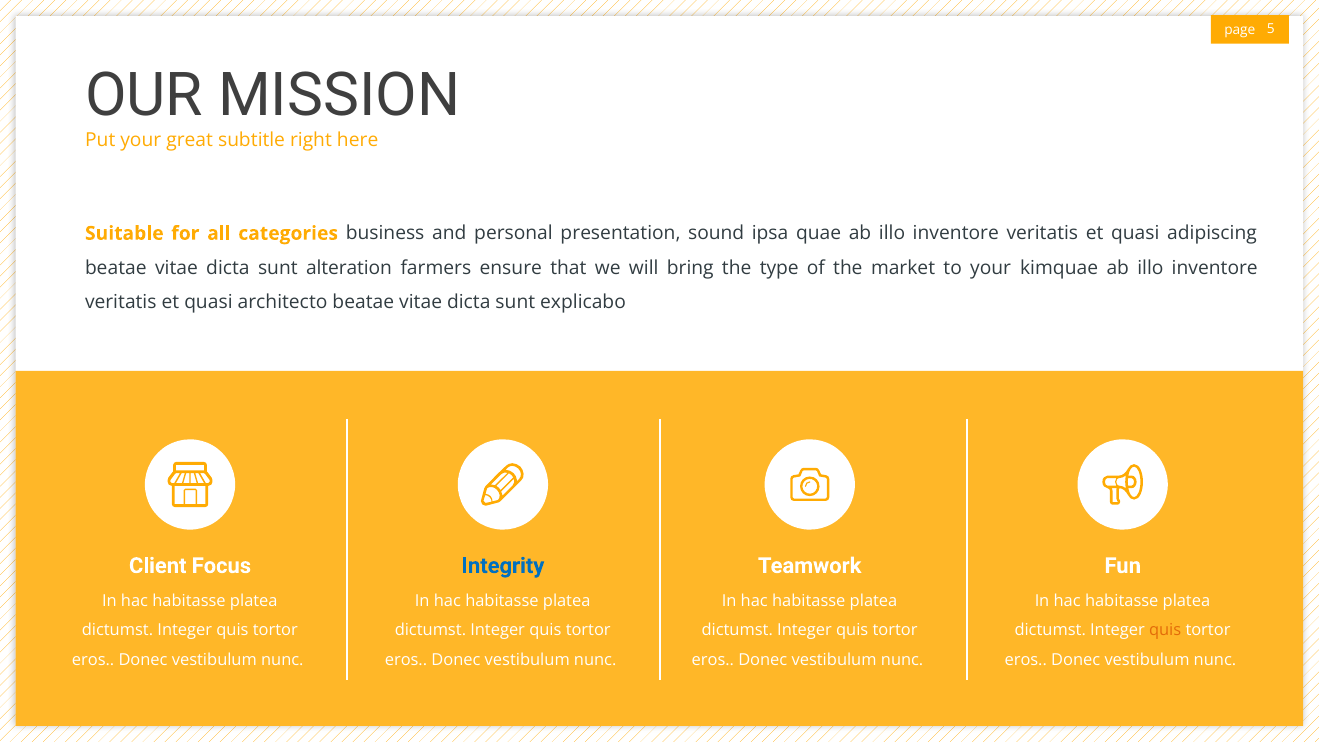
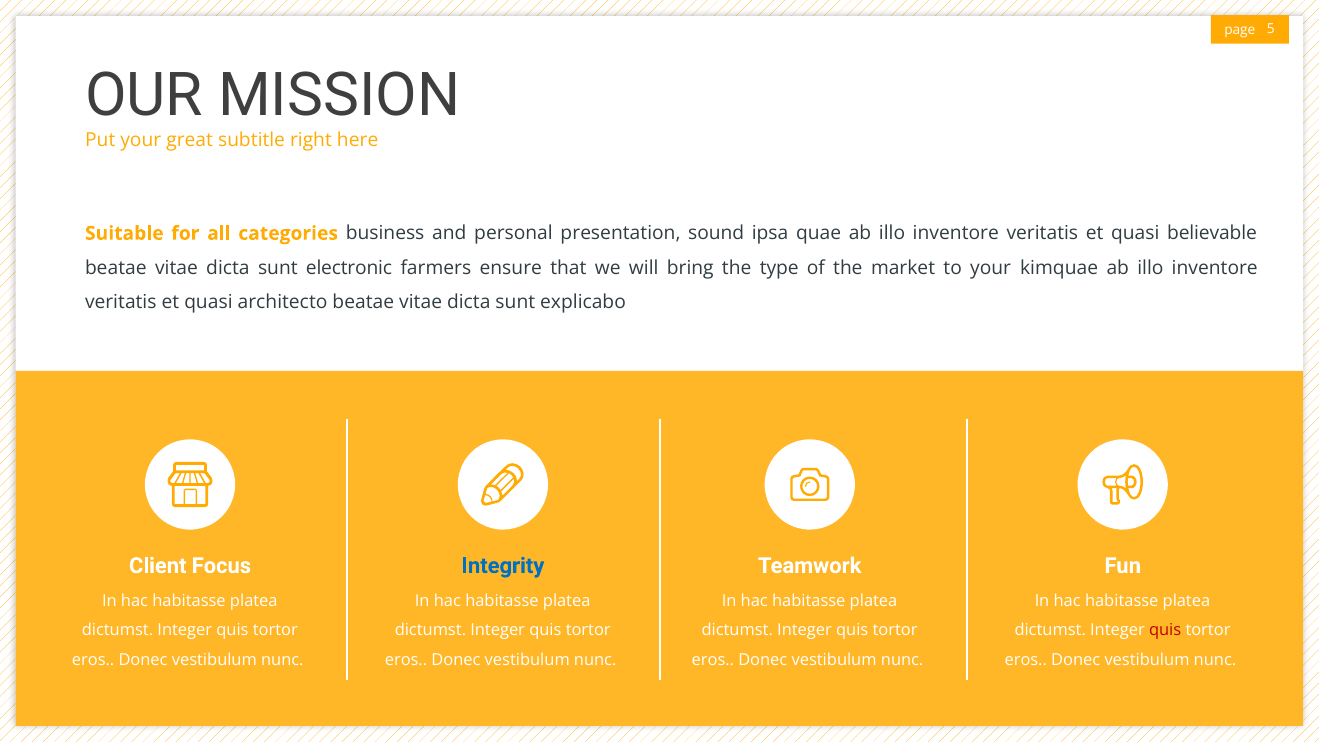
adipiscing: adipiscing -> believable (1212, 233)
alteration: alteration -> electronic (349, 268)
quis colour: orange -> red (1165, 630)
